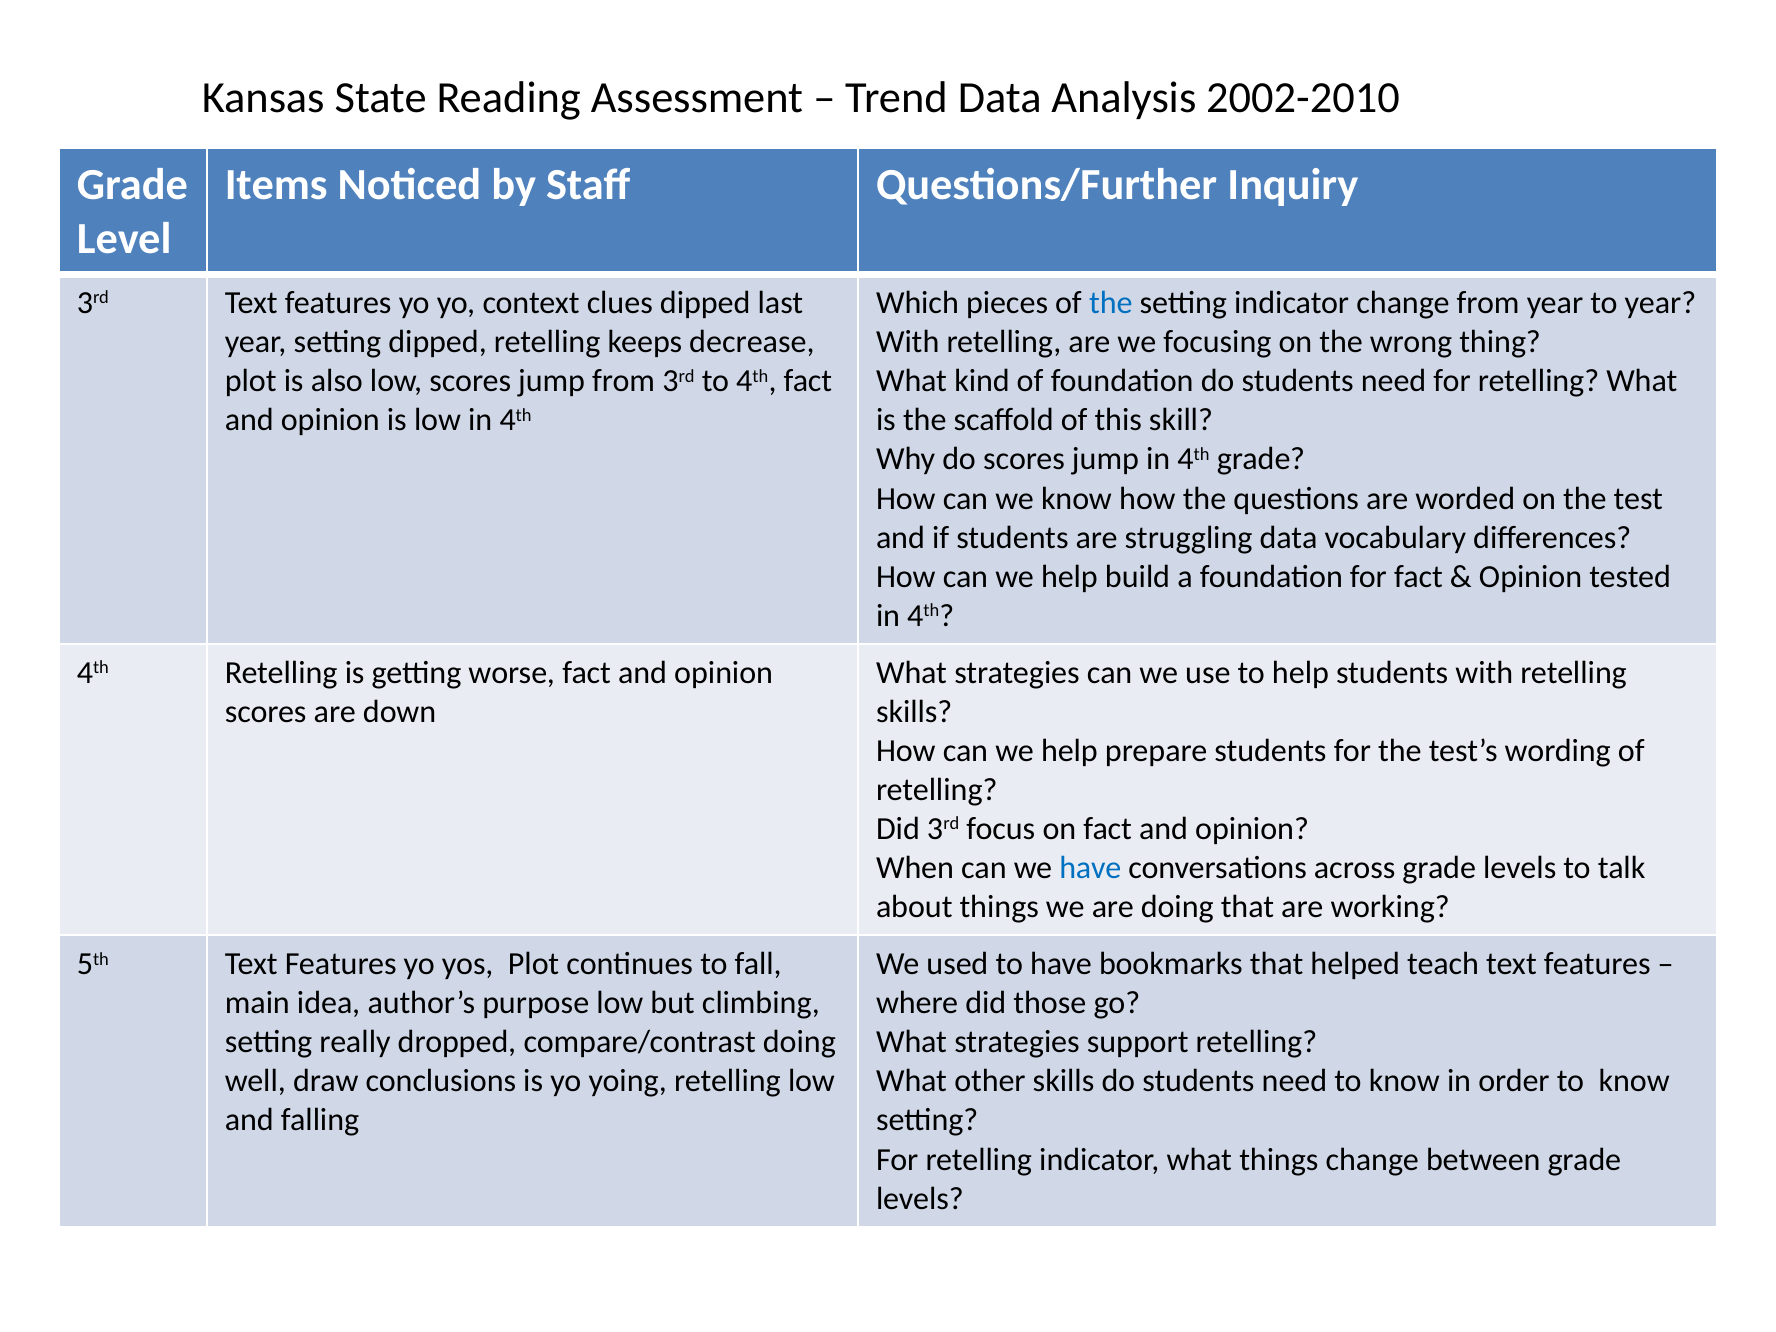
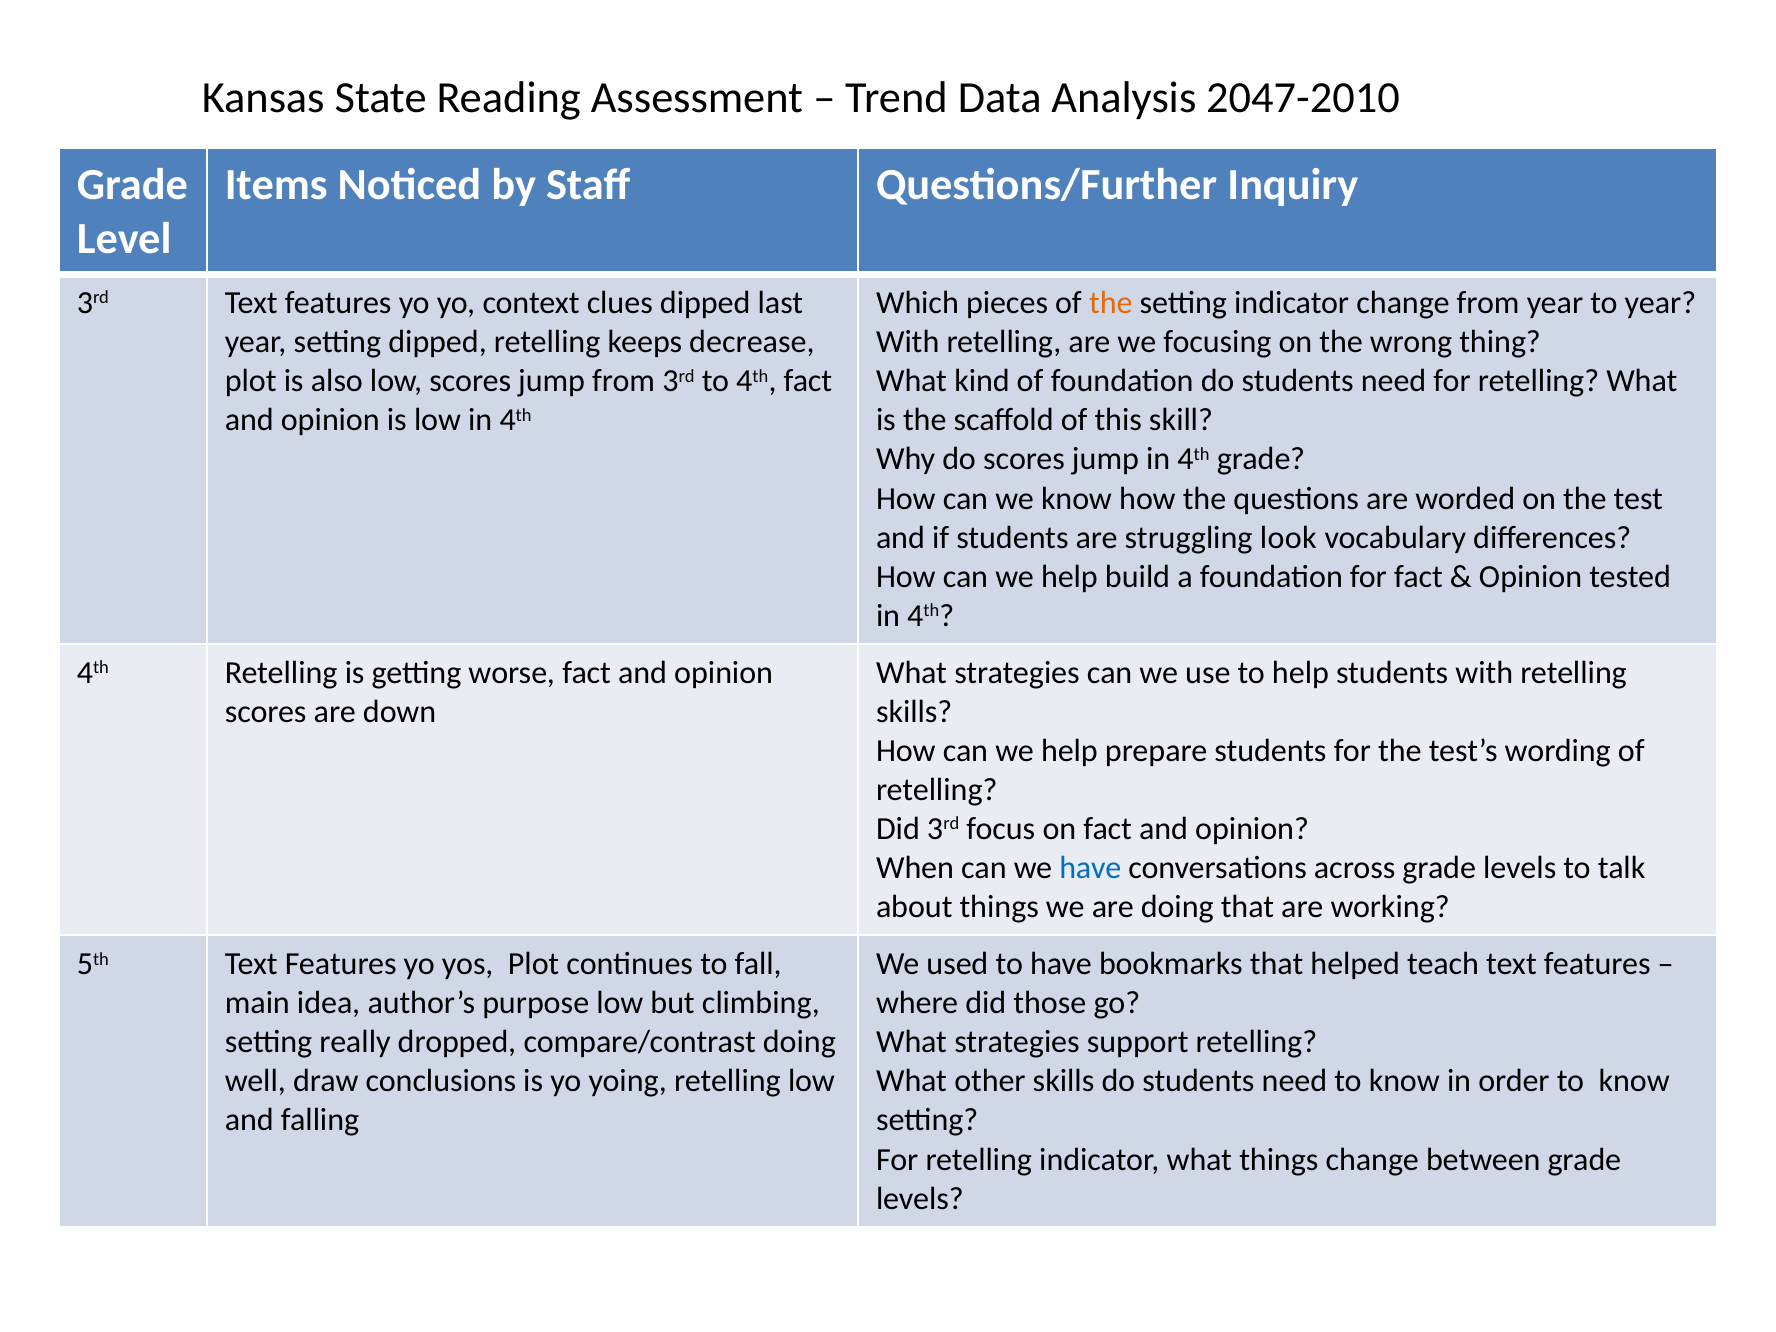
2002-2010: 2002-2010 -> 2047-2010 (1303, 98)
the colour: blue -> orange (1111, 303)
struggling data: data -> look (1288, 538)
